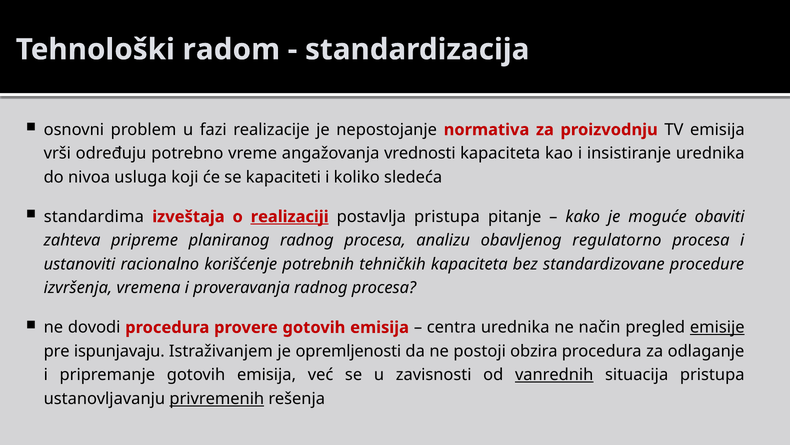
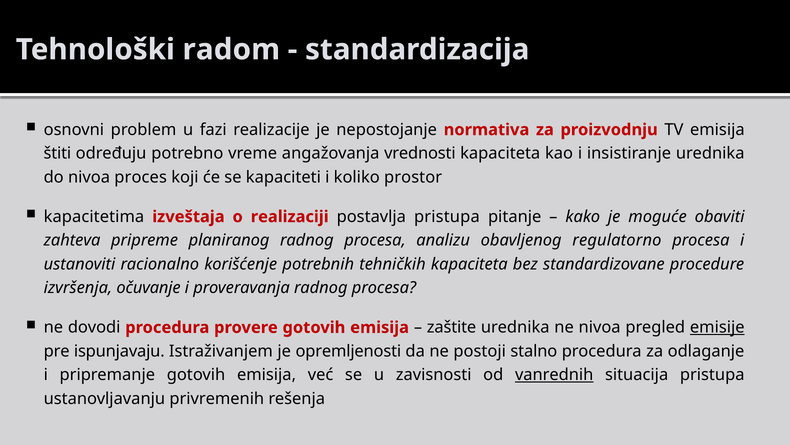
vrši: vrši -> štiti (57, 153)
usluga: usluga -> proces (141, 177)
sledeća: sledeća -> prostor (413, 177)
standardima: standardima -> kapacitetima (94, 216)
realizaciji underline: present -> none (290, 216)
vremena: vremena -> očuvanje (149, 288)
centra: centra -> zaštite (452, 327)
ne način: način -> nivoa (600, 327)
obzira: obzira -> stalno (534, 351)
privremenih underline: present -> none (217, 398)
